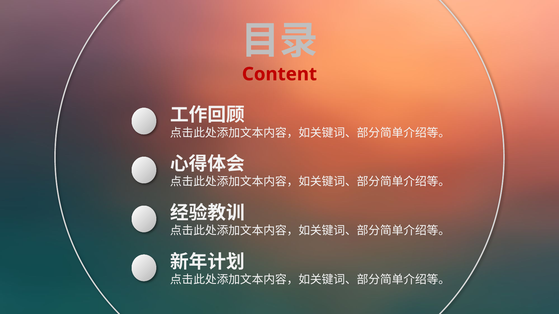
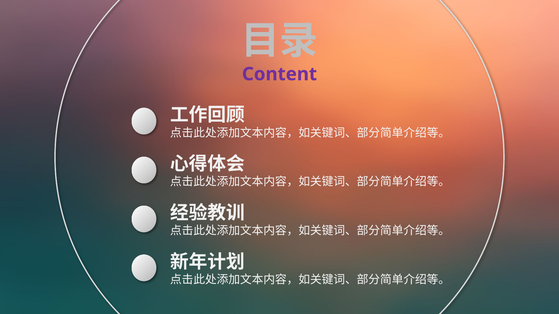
Content colour: red -> purple (279, 74)
